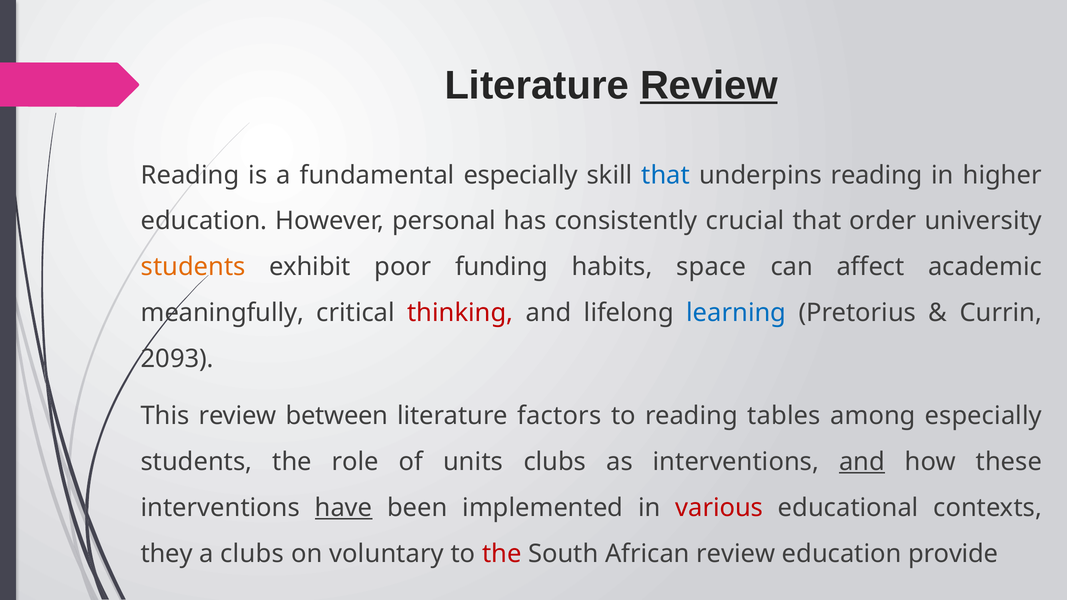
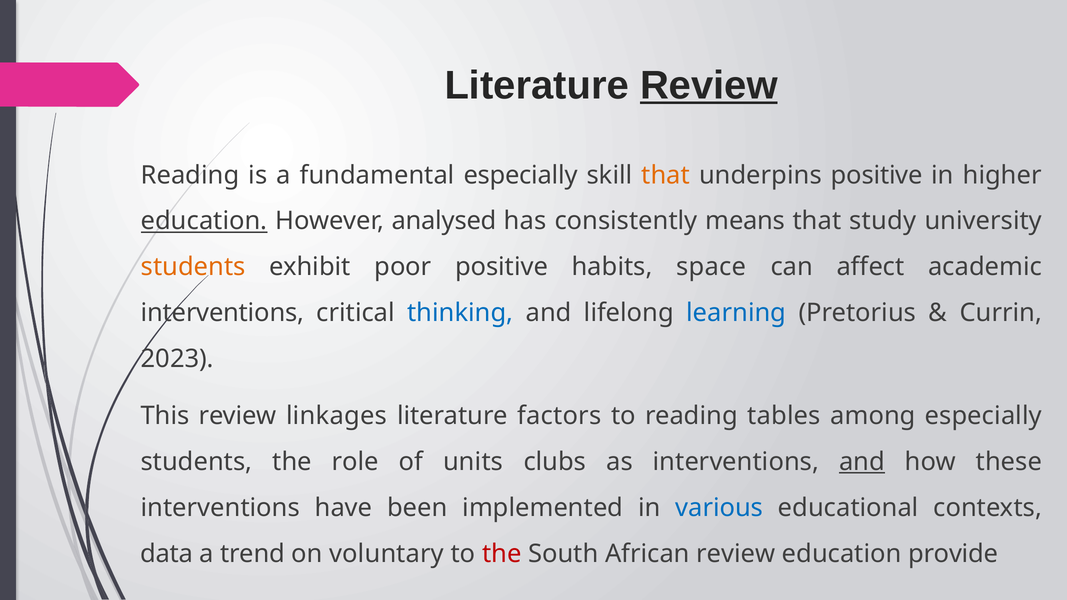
that colour: blue -> orange (666, 175)
underpins reading: reading -> positive (877, 175)
education underline: none -> present (204, 221)
personal: personal -> analysed (444, 221)
crucial: crucial -> means (745, 221)
order: order -> study (883, 221)
poor funding: funding -> positive (502, 267)
meaningfully: meaningfully -> interventions (222, 313)
thinking colour: red -> blue (460, 313)
2093: 2093 -> 2023 (177, 359)
between: between -> linkages (337, 416)
have underline: present -> none (344, 508)
various colour: red -> blue (719, 508)
they: they -> data (167, 554)
a clubs: clubs -> trend (252, 554)
